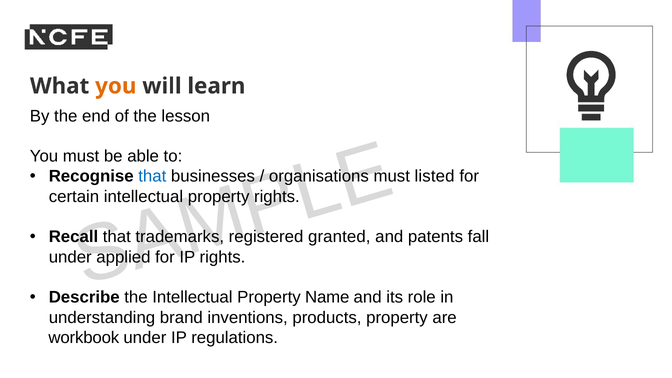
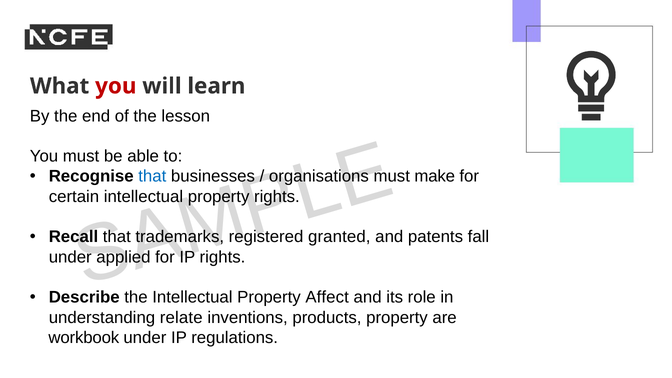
you colour: orange -> red (116, 86)
listed: listed -> make (435, 176)
Name: Name -> Affect (327, 297)
brand: brand -> relate (181, 318)
